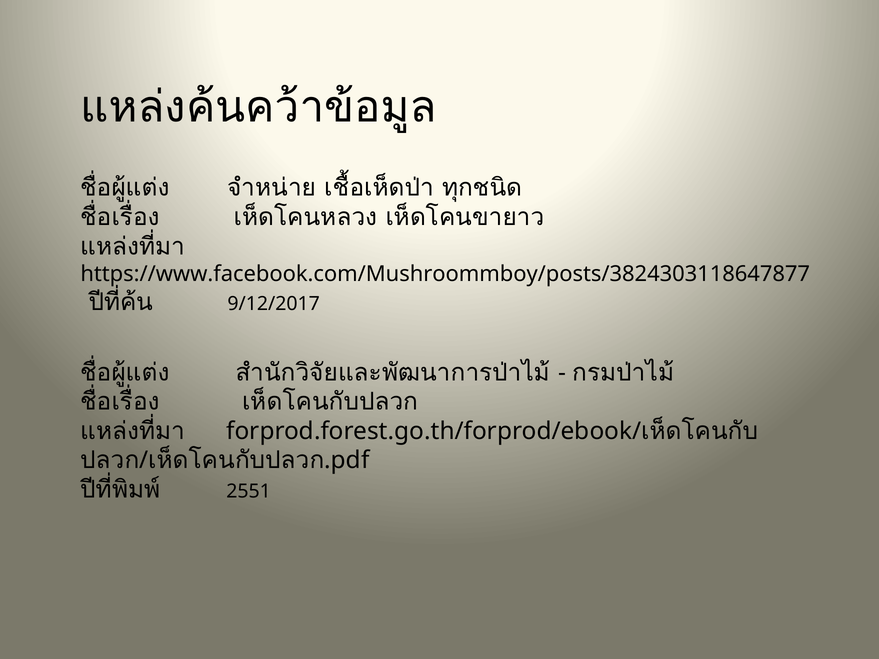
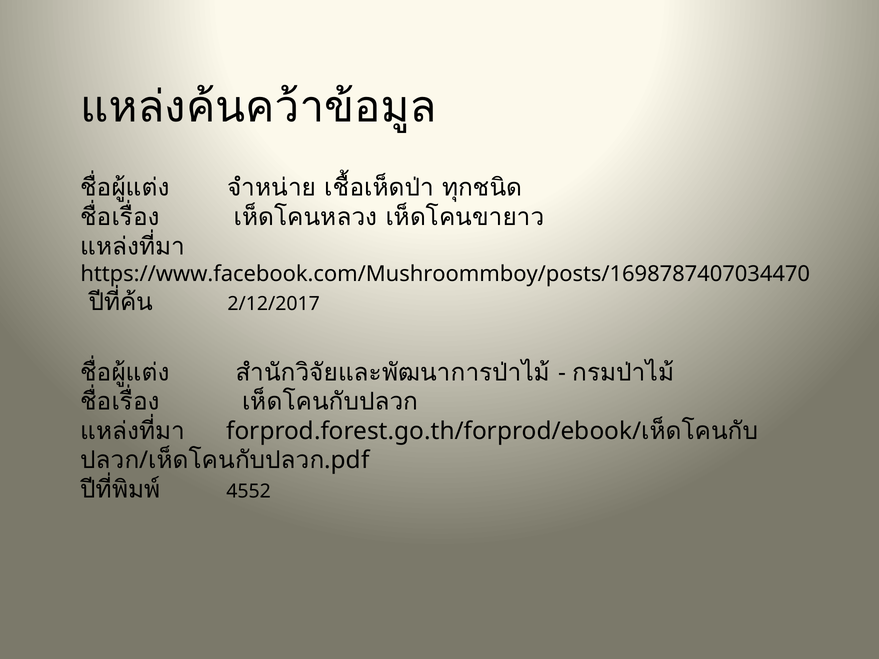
https://www.facebook.com/Mushroommboy/posts/3824303118647877: https://www.facebook.com/Mushroommboy/posts/3824303118647877 -> https://www.facebook.com/Mushroommboy/posts/1698787407034470 (445, 274)
9/12/2017: 9/12/2017 -> 2/12/2017 (274, 304)
2551: 2551 -> 4552 (249, 492)
